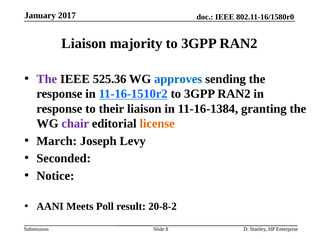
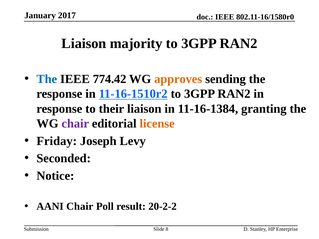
The colour: purple -> blue (47, 79)
525.36: 525.36 -> 774.42 (110, 79)
approves colour: blue -> orange (178, 79)
March: March -> Friday (57, 141)
AANI Meets: Meets -> Chair (80, 207)
20-8-2: 20-8-2 -> 20-2-2 (163, 207)
